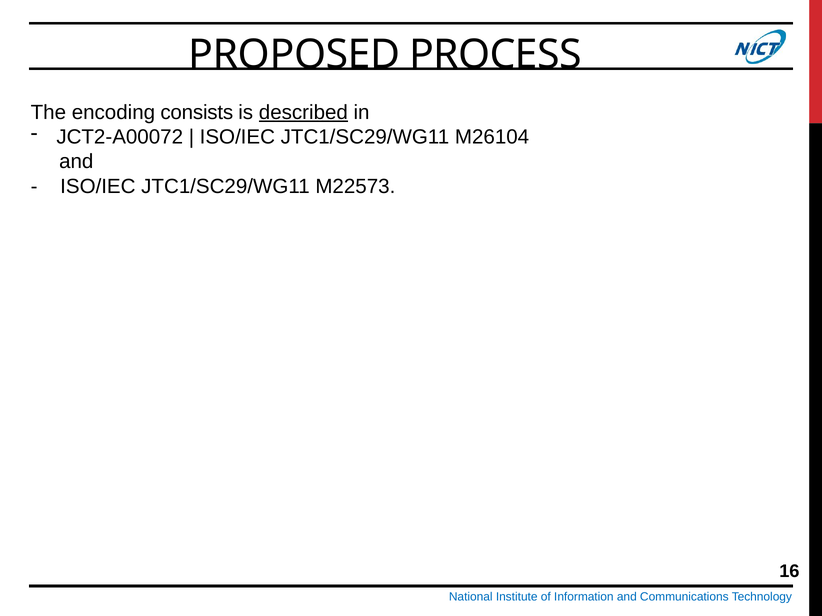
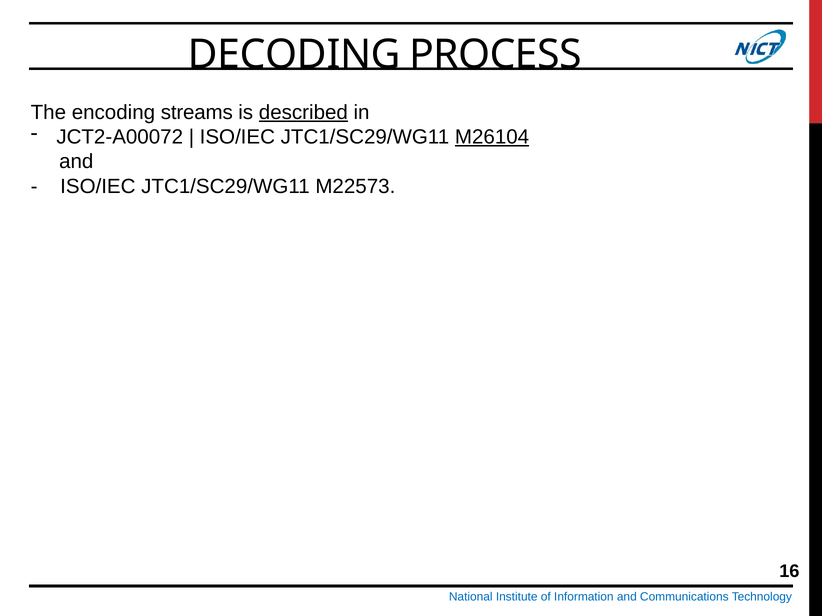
PROPOSED: PROPOSED -> DECODING (294, 55)
consists: consists -> streams (197, 112)
M26104 underline: none -> present (492, 137)
